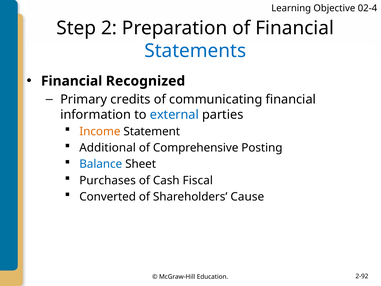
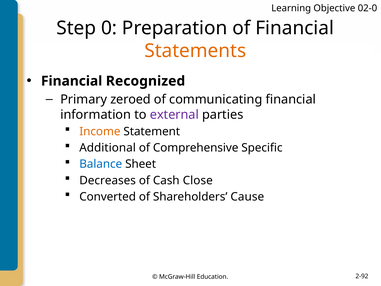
02-4: 02-4 -> 02-0 (367, 8)
2: 2 -> 0 (109, 28)
Statements colour: blue -> orange (195, 51)
credits: credits -> zeroed (131, 99)
external colour: blue -> purple (174, 115)
Posting: Posting -> Specific (262, 148)
Purchases: Purchases -> Decreases (108, 180)
Fiscal: Fiscal -> Close (198, 180)
